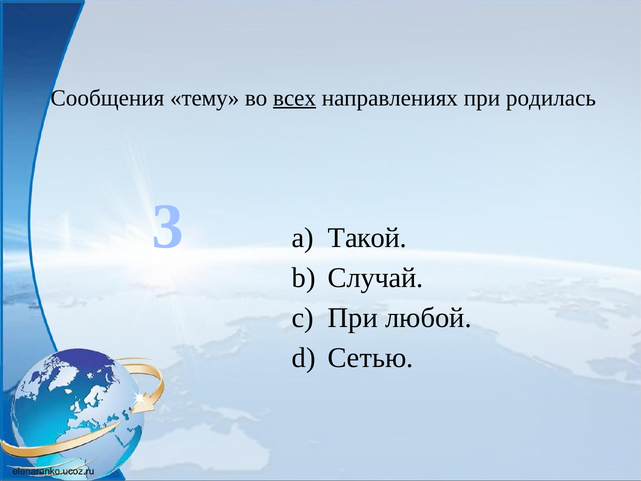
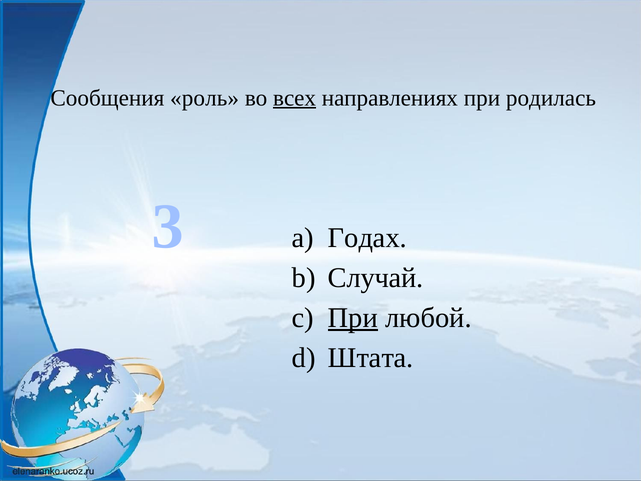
тему: тему -> роль (205, 98)
Такой: Такой -> Годах (367, 238)
При underline: none -> present (353, 318)
Сетью: Сетью -> Штата (371, 357)
